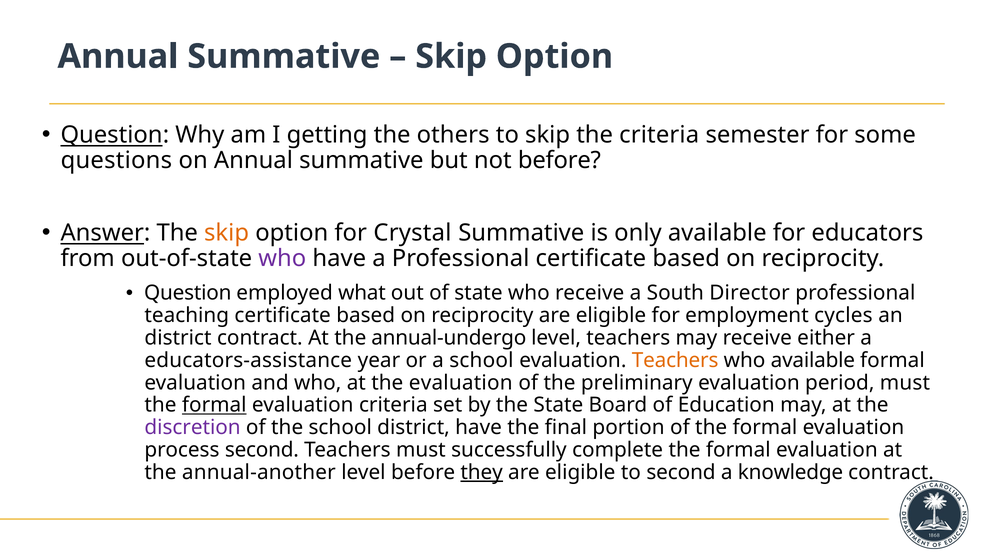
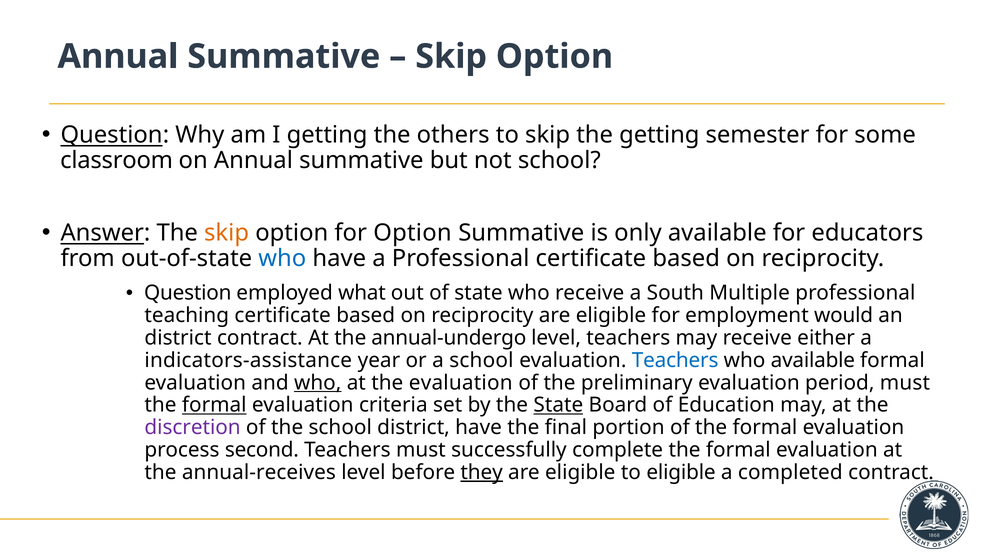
the criteria: criteria -> getting (659, 135)
questions: questions -> classroom (117, 161)
not before: before -> school (559, 161)
for Crystal: Crystal -> Option (412, 233)
who colour: purple -> blue (282, 258)
Director: Director -> Multiple (750, 293)
cycles: cycles -> would (844, 315)
educators-assistance: educators-assistance -> indicators-assistance (248, 360)
Teachers colour: orange -> blue (675, 360)
who underline: none -> present (318, 382)
State underline: none -> present (558, 405)
annual-another: annual-another -> annual-receives (259, 472)
to second: second -> eligible (681, 472)
knowledge: knowledge -> completed (790, 472)
